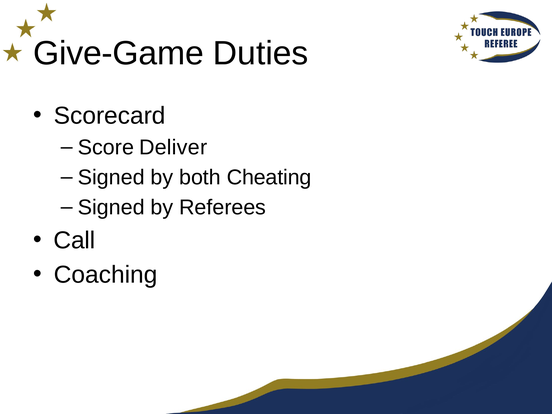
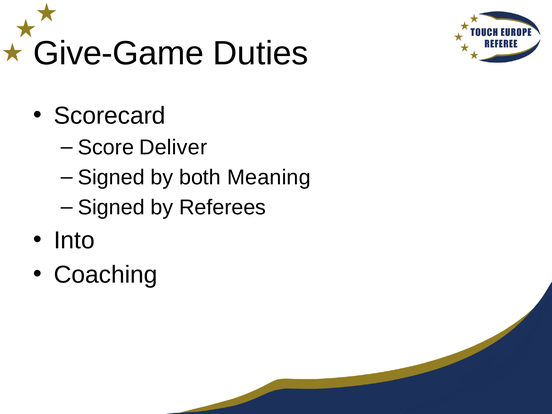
Cheating: Cheating -> Meaning (269, 177)
Call: Call -> Into (74, 240)
